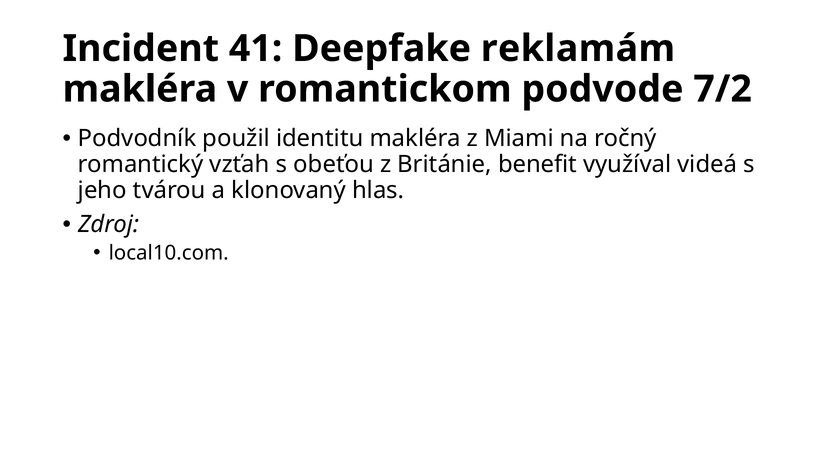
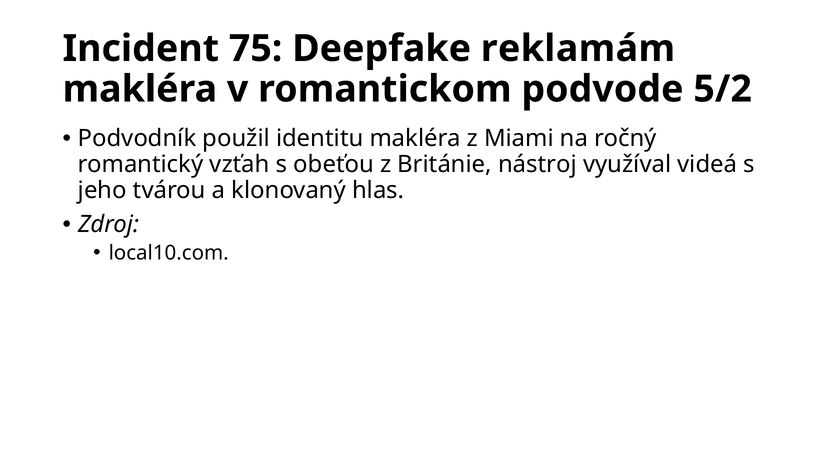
41: 41 -> 75 (256, 49)
7/2: 7/2 -> 5/2 (723, 89)
benefit: benefit -> nástroj (537, 164)
